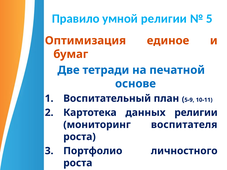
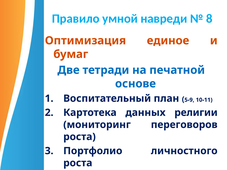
умной религии: религии -> навреди (164, 19)
5: 5 -> 8 (209, 19)
воспитателя: воспитателя -> переговоров (184, 125)
